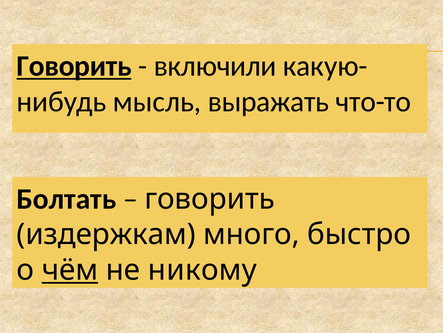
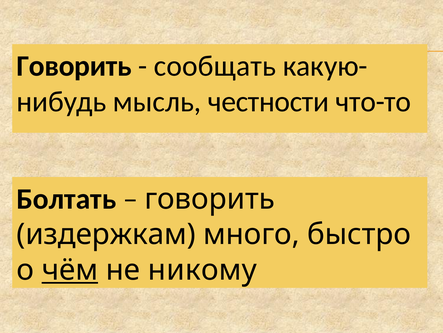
Говорить underline: present -> none (74, 66)
включили: включили -> сообщать (215, 66)
выражать: выражать -> честности (268, 101)
